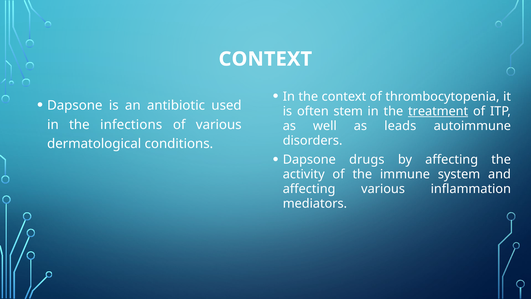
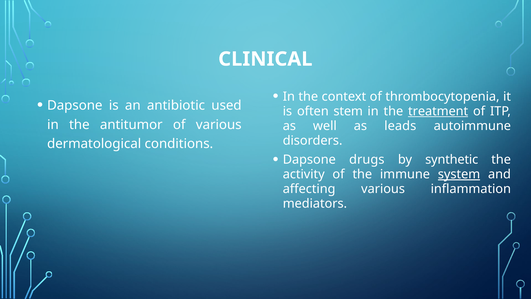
CONTEXT: CONTEXT -> CLINICAL (265, 59)
infections: infections -> antitumor (131, 125)
by affecting: affecting -> synthetic (452, 160)
system underline: none -> present (459, 174)
